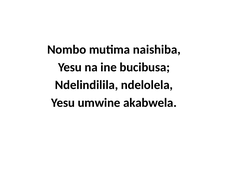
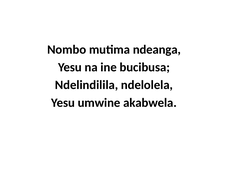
naishiba: naishiba -> ndeanga (157, 50)
